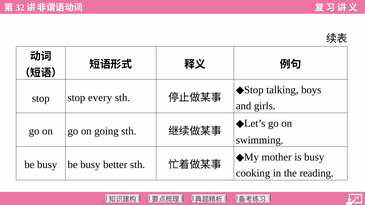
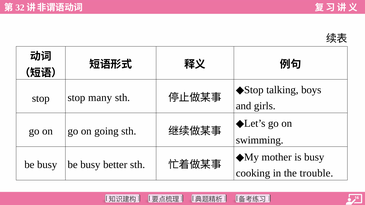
every: every -> many (100, 98)
reading: reading -> trouble (316, 173)
